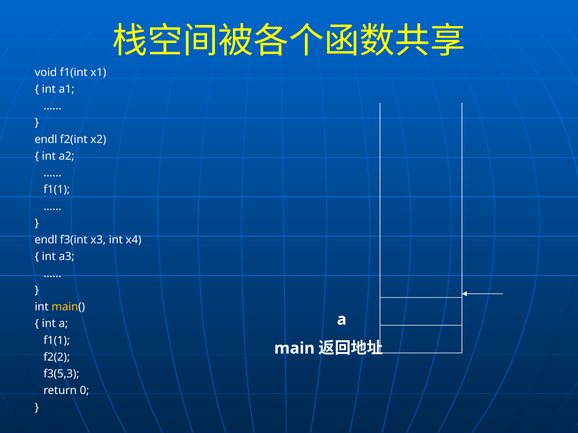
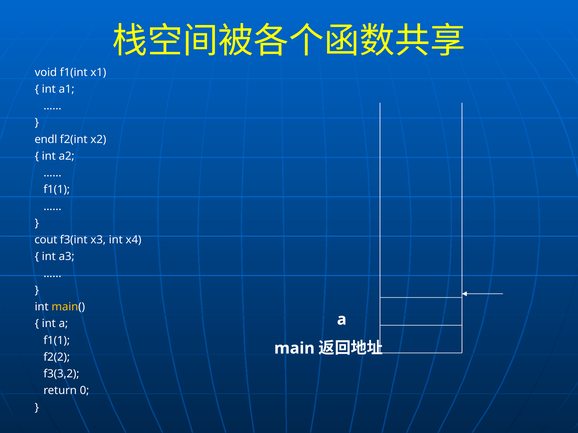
endl: endl -> cout (46, 240)
f3(5,3: f3(5,3 -> f3(3,2 (61, 374)
